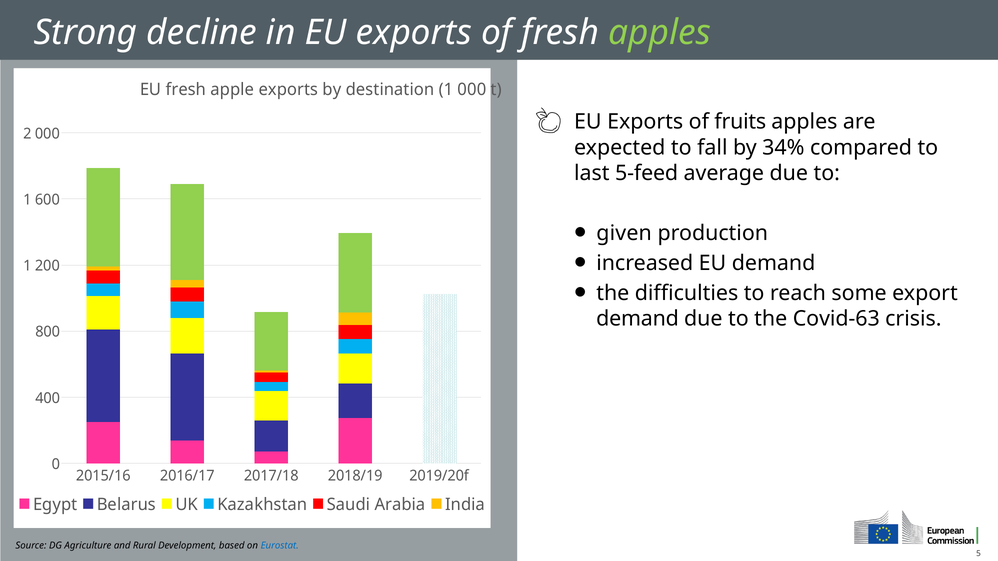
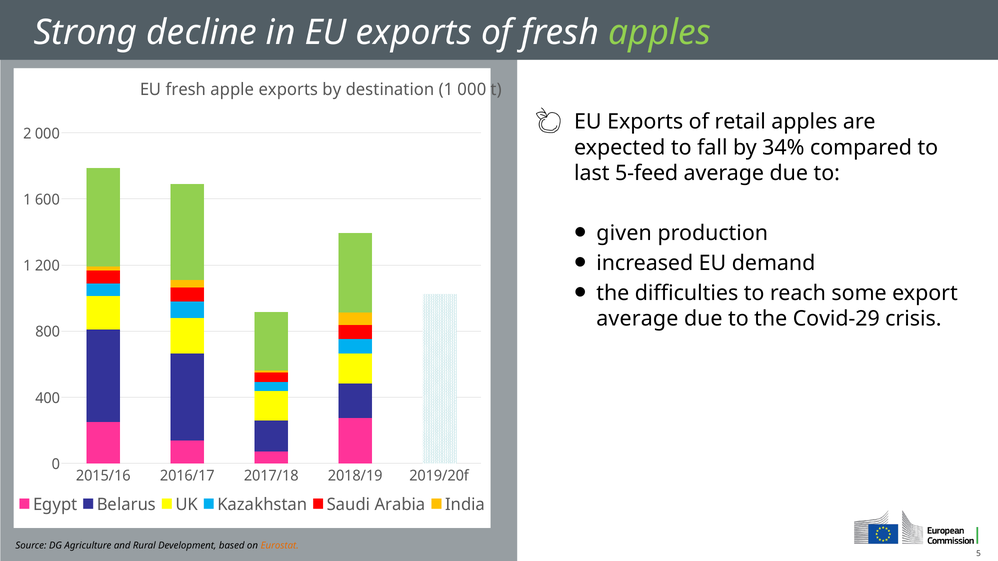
fruits: fruits -> retail (740, 122)
demand: demand -> average (637, 319)
Covid-63: Covid-63 -> Covid-29 (836, 319)
Eurostat colour: blue -> orange (280, 546)
